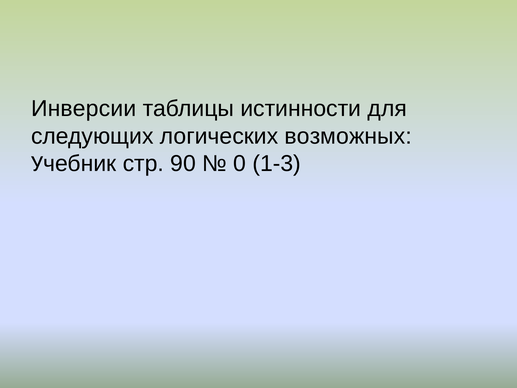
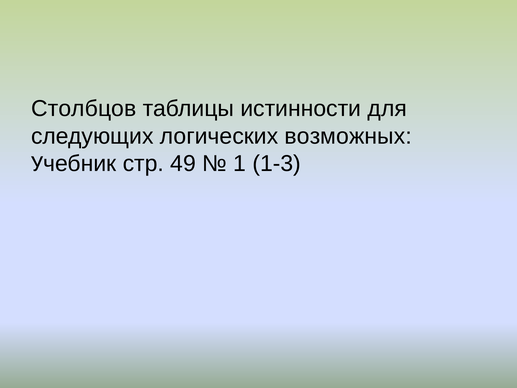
Инверсии: Инверсии -> Столбцов (84, 108)
90: 90 -> 49 (183, 164)
0: 0 -> 1 (240, 164)
